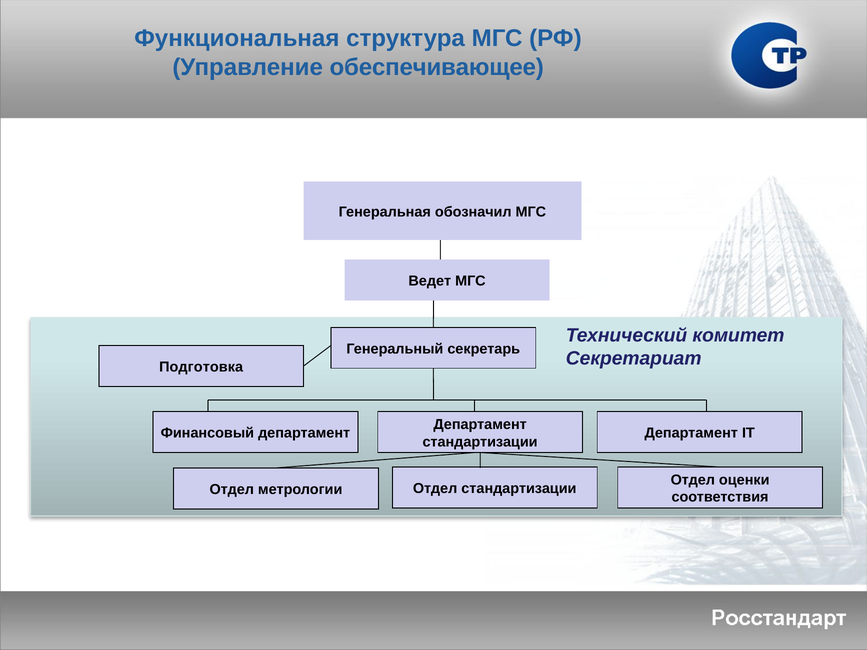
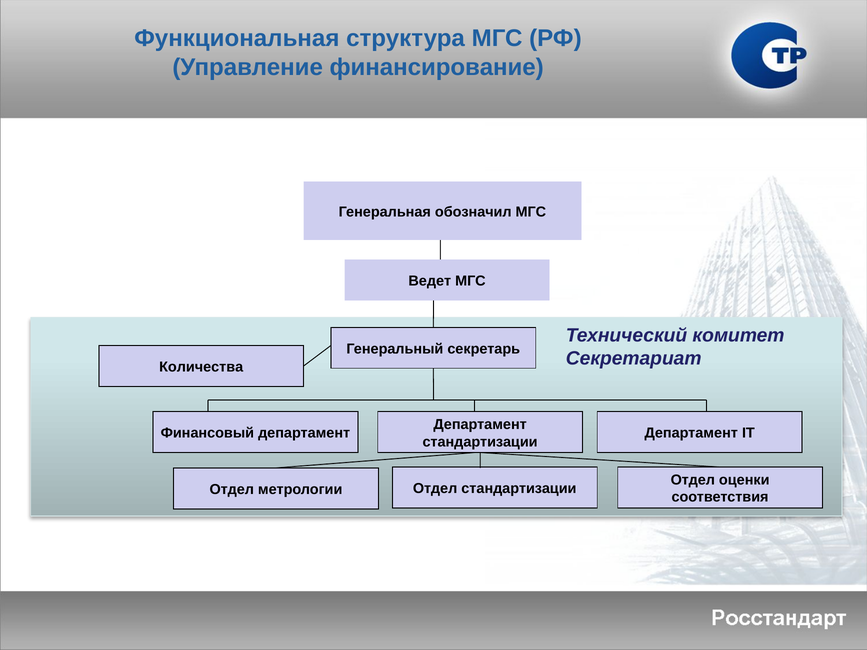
обеспечивающее: обеспечивающее -> финансирование (437, 67)
Подготовка: Подготовка -> Количества (201, 367)
